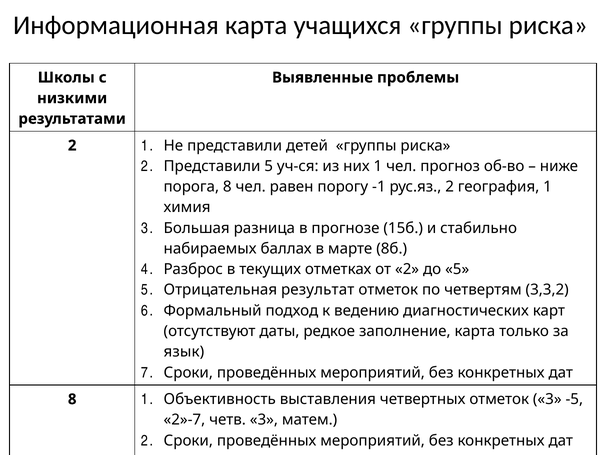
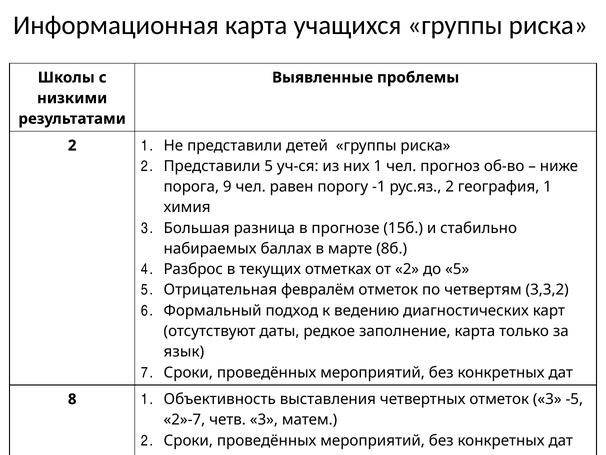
порога 8: 8 -> 9 (227, 187)
результат: результат -> февралём (318, 290)
